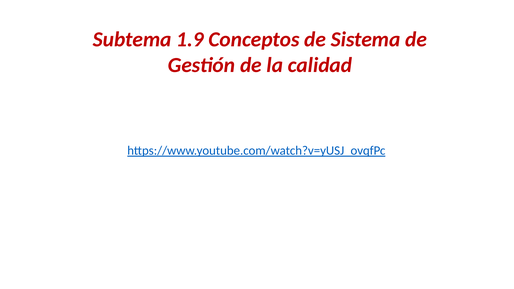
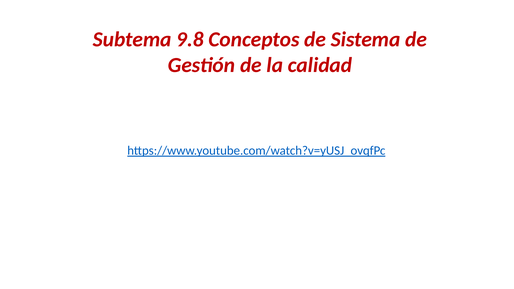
1.9: 1.9 -> 9.8 (190, 39)
